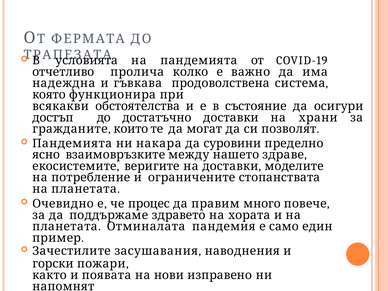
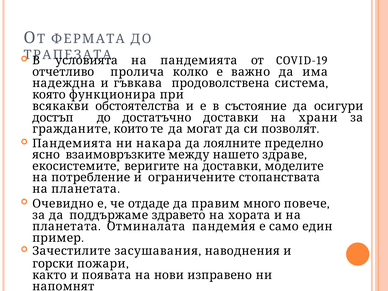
суровини: суровини -> лоялните (232, 143)
процес: процес -> отдаде (149, 204)
